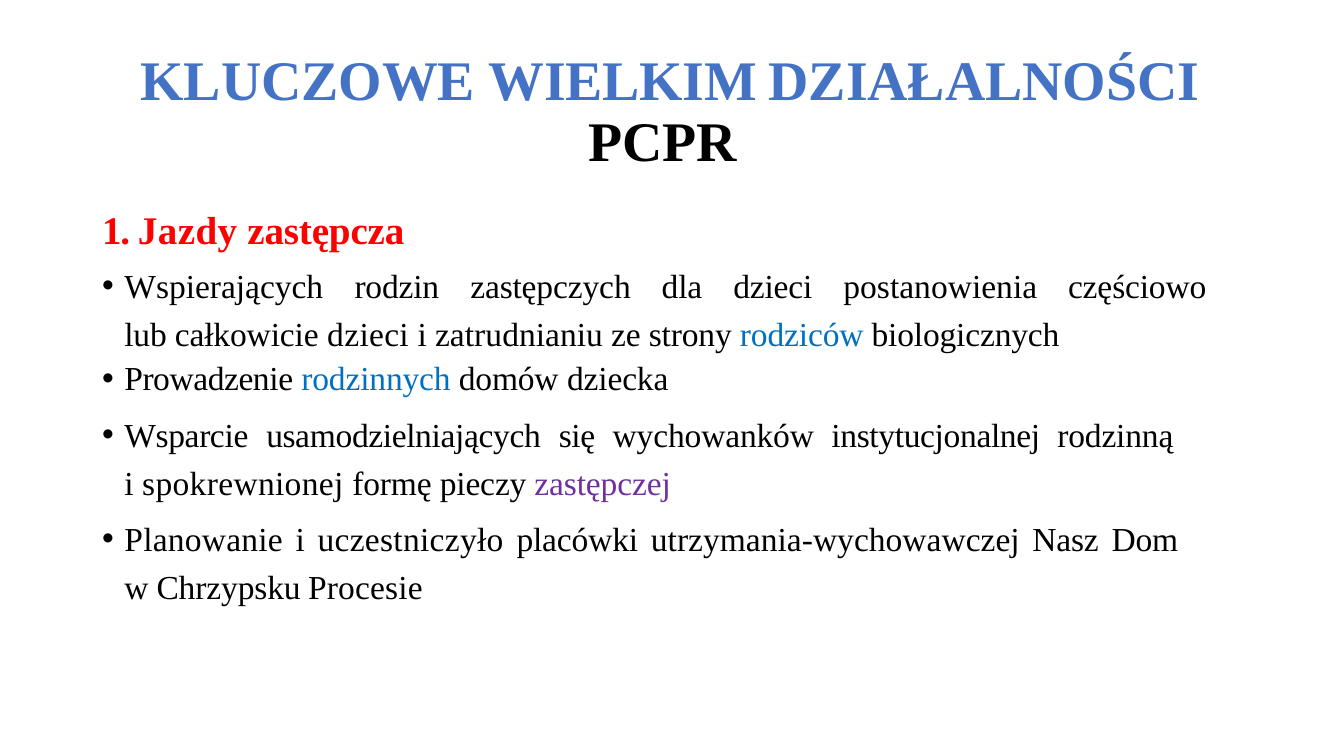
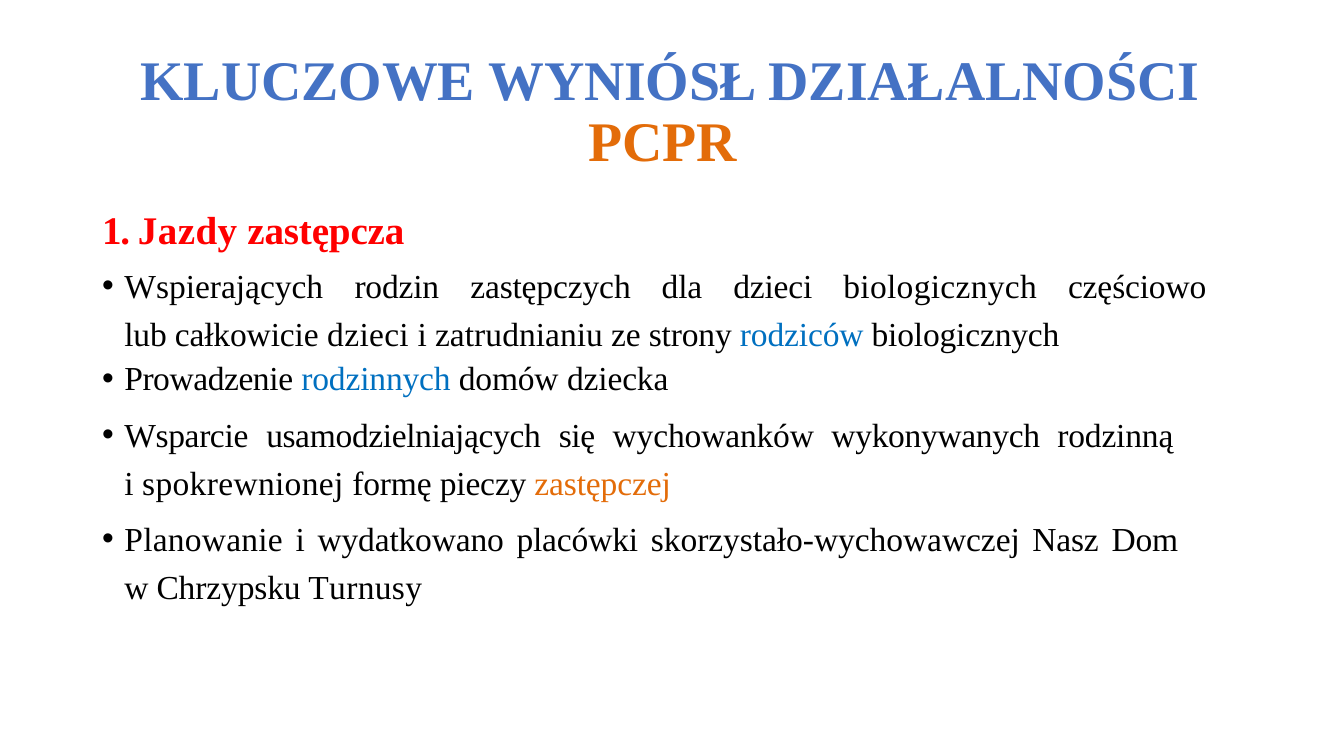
WIELKIM: WIELKIM -> WYNIÓSŁ (623, 82)
PCPR colour: black -> orange (663, 143)
dzieci postanowienia: postanowienia -> biologicznych (940, 287)
instytucjonalnej: instytucjonalnej -> wykonywanych (936, 436)
zastępczej colour: purple -> orange (603, 484)
uczestniczyło: uczestniczyło -> wydatkowano (411, 540)
utrzymania-wychowawczej: utrzymania-wychowawczej -> skorzystało-wychowawczej (835, 540)
Procesie: Procesie -> Turnusy (365, 588)
